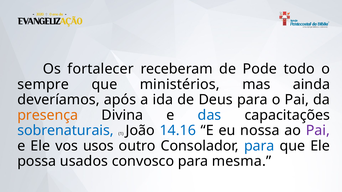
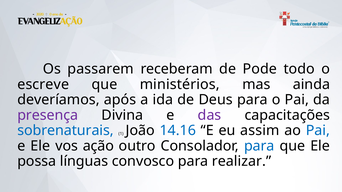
fortalecer: fortalecer -> passarem (101, 69)
sempre: sempre -> escreve (43, 85)
presença colour: orange -> purple (48, 115)
das colour: blue -> purple (210, 115)
nossa: nossa -> assim (260, 131)
Pai colour: purple -> blue (318, 131)
usos: usos -> ação (98, 146)
usados: usados -> línguas (84, 161)
mesma: mesma -> realizar (242, 161)
